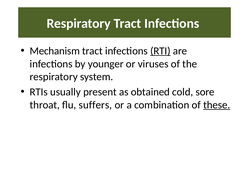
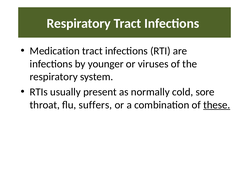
Mechanism: Mechanism -> Medication (55, 51)
RTI underline: present -> none (160, 51)
obtained: obtained -> normally (150, 92)
